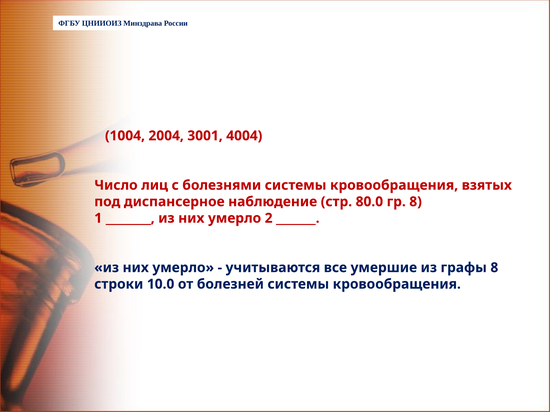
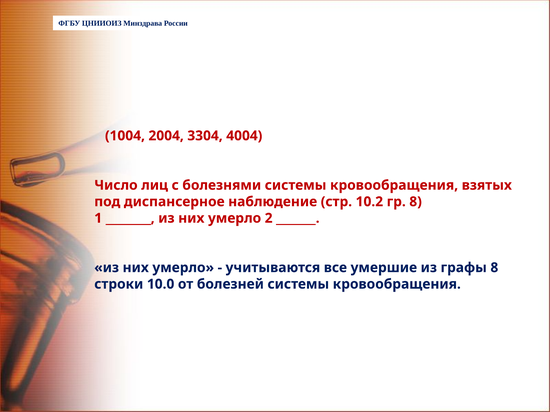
3001: 3001 -> 3304 (205, 136)
80.0: 80.0 -> 10.2 (369, 202)
